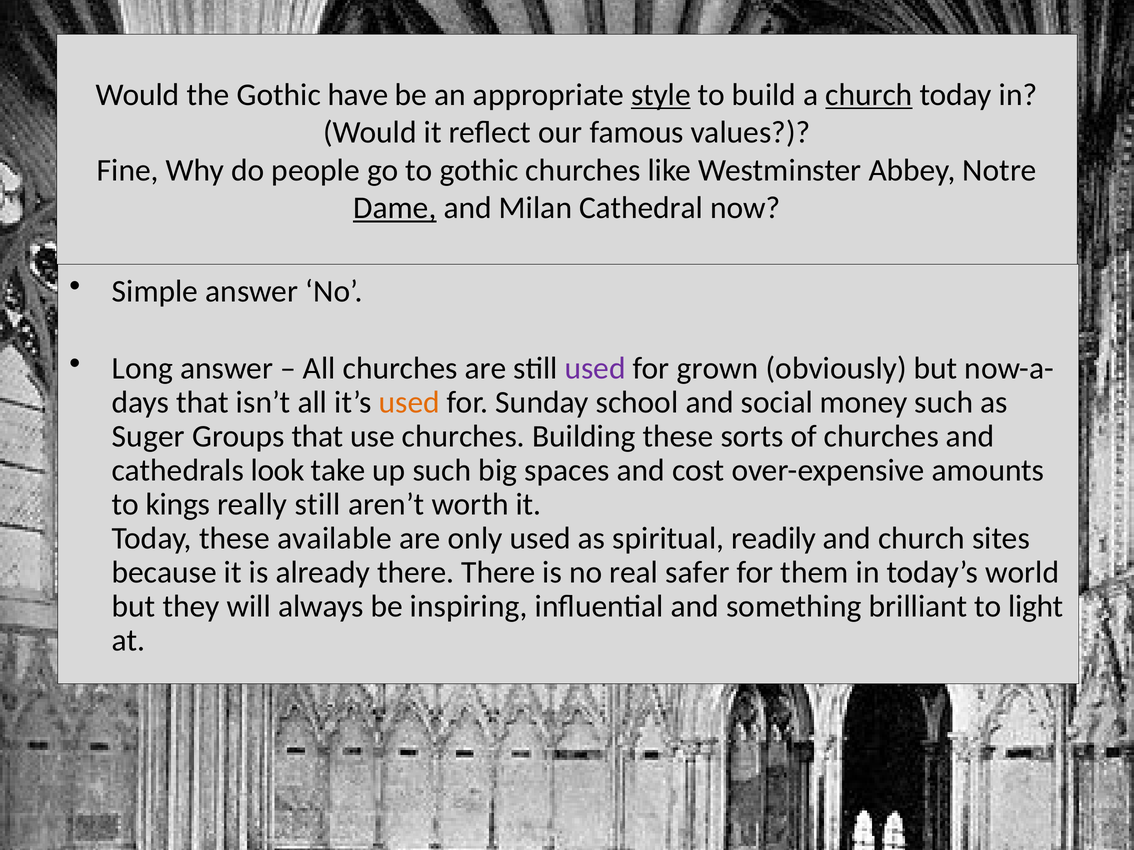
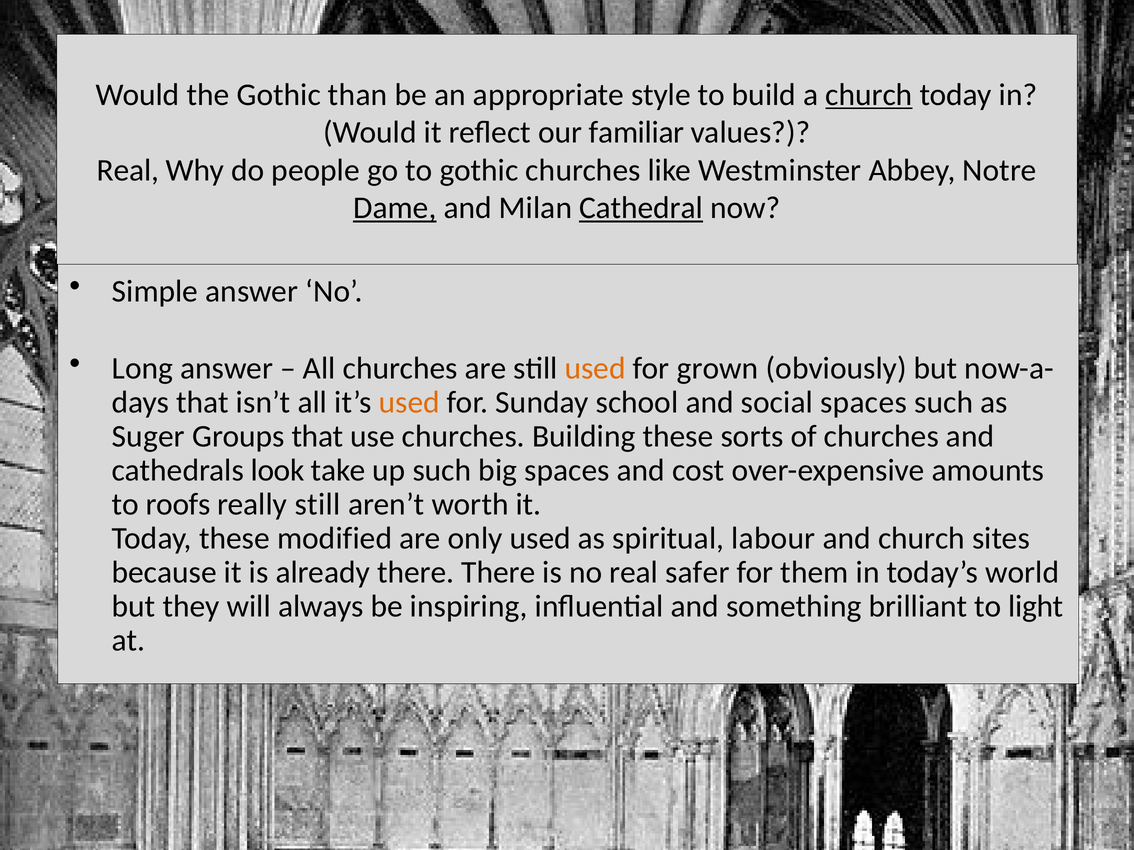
have: have -> than (358, 95)
style underline: present -> none (661, 95)
famous: famous -> familiar (637, 133)
Fine: Fine -> Real (128, 170)
Cathedral underline: none -> present (641, 208)
used colour: purple -> orange (595, 369)
social money: money -> spaces (863, 403)
kings: kings -> roofs (178, 505)
available: available -> modified (335, 539)
readily: readily -> labour (773, 539)
